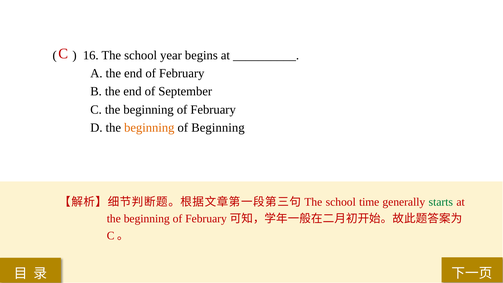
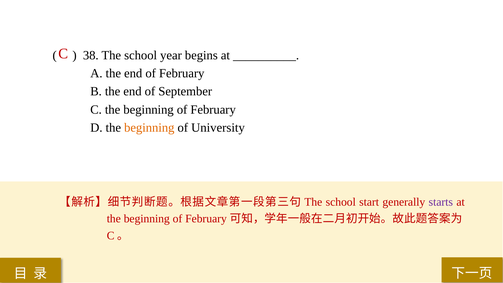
16: 16 -> 38 (91, 55)
of Beginning: Beginning -> University (218, 128)
time: time -> start (369, 202)
starts colour: green -> purple (441, 202)
